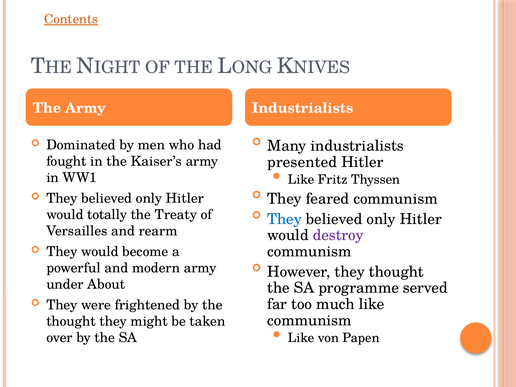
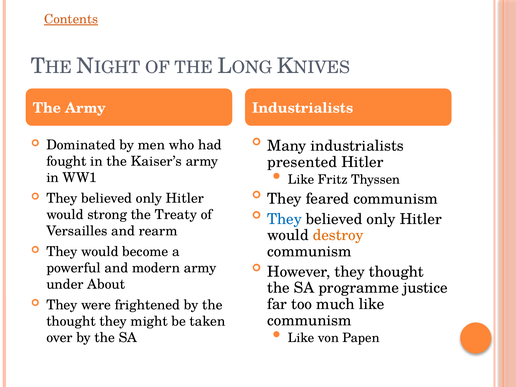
totally: totally -> strong (107, 215)
destroy colour: purple -> orange (338, 235)
served: served -> justice (425, 288)
